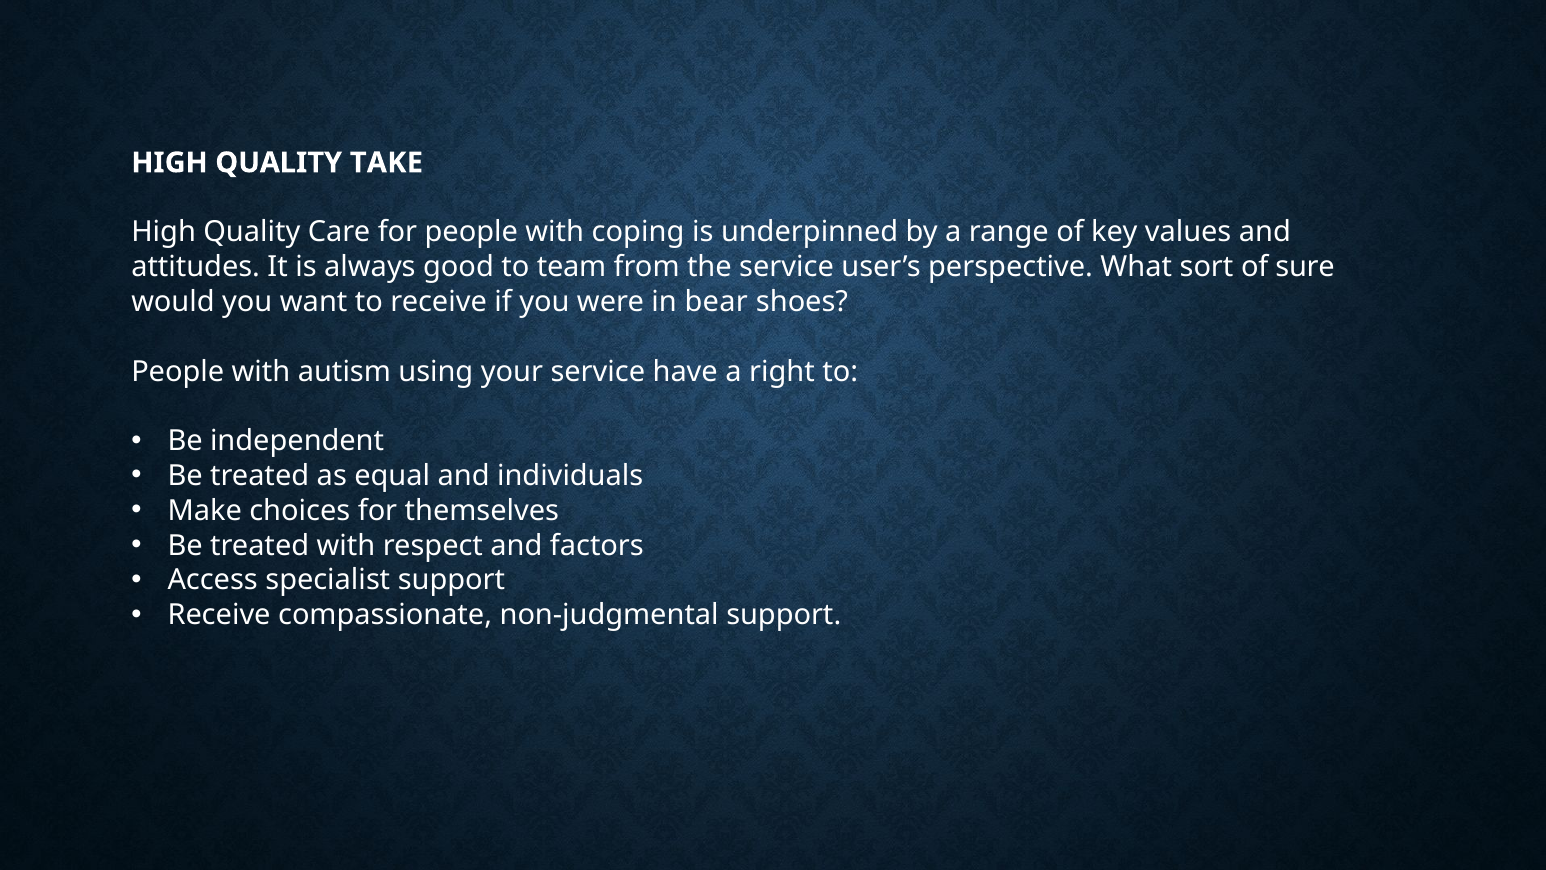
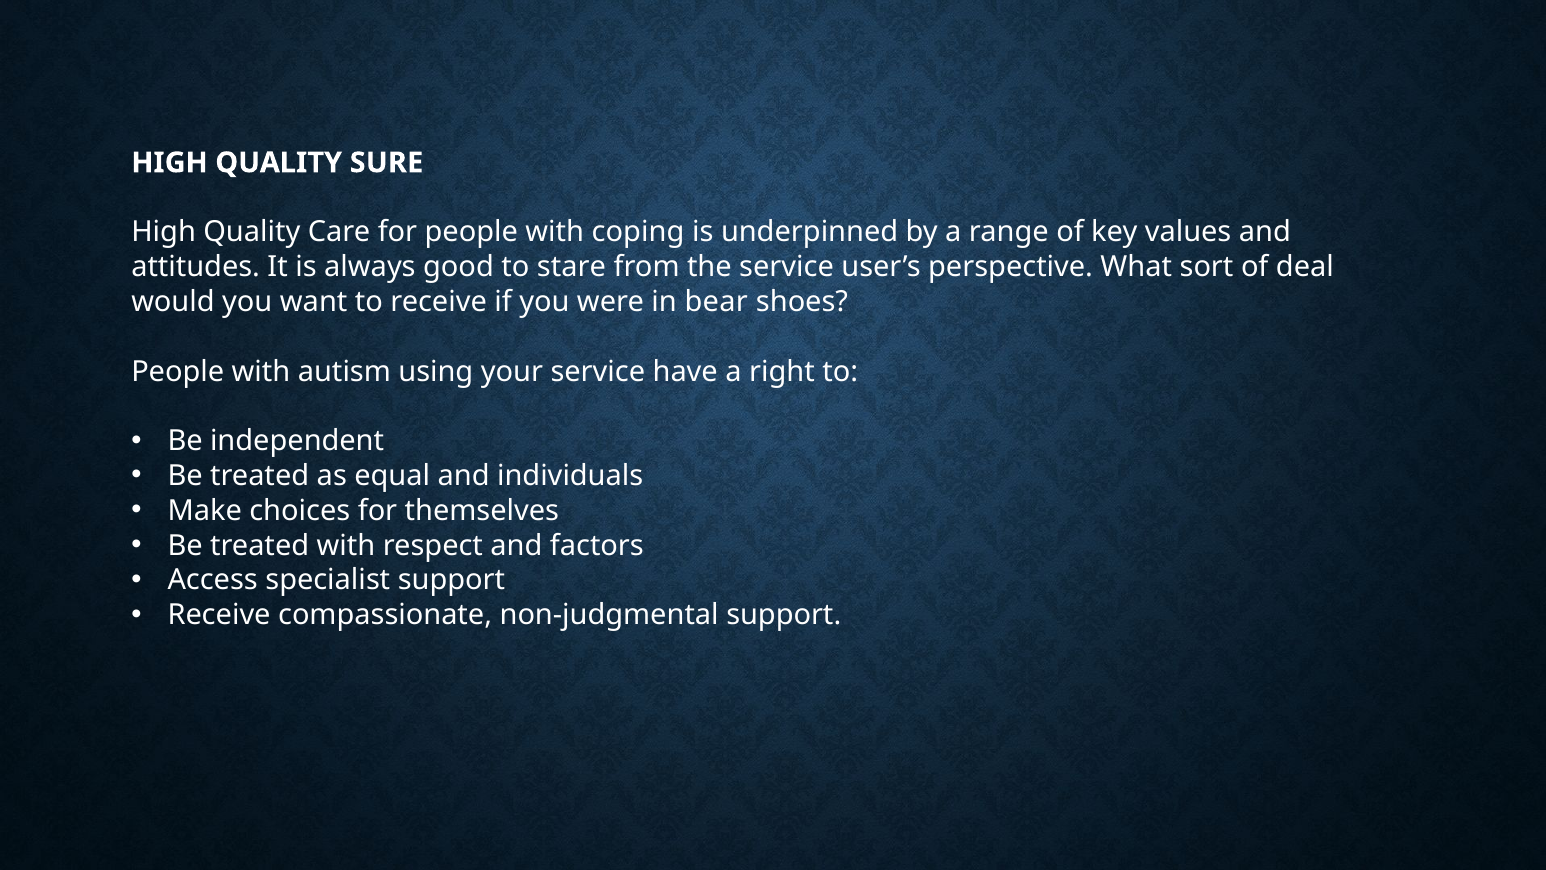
TAKE: TAKE -> SURE (386, 163)
team: team -> stare (571, 267)
sure: sure -> deal (1305, 267)
